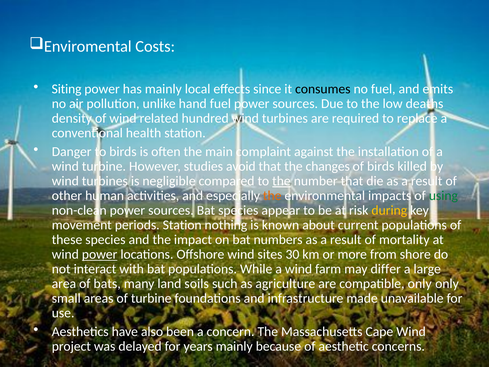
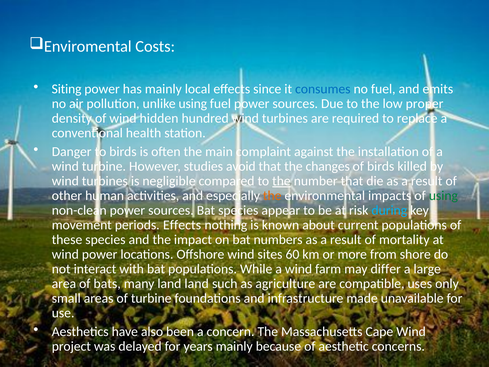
consumes colour: black -> blue (323, 89)
unlike hand: hand -> using (193, 104)
deaths: deaths -> proper (425, 104)
related: related -> hidden (159, 118)
during colour: yellow -> light blue (389, 210)
periods Station: Station -> Effects (182, 225)
power underline: present -> none (100, 254)
30: 30 -> 60 (292, 254)
land soils: soils -> land (197, 284)
compatible only: only -> uses (420, 284)
